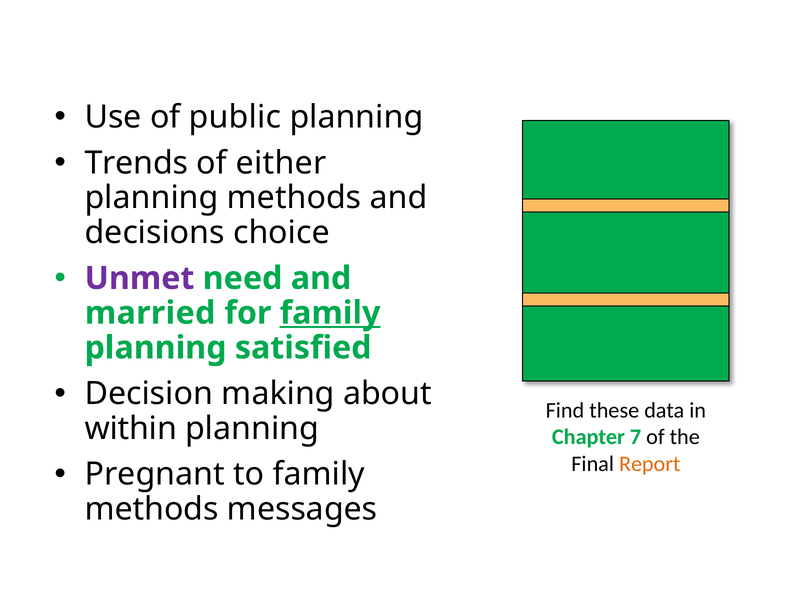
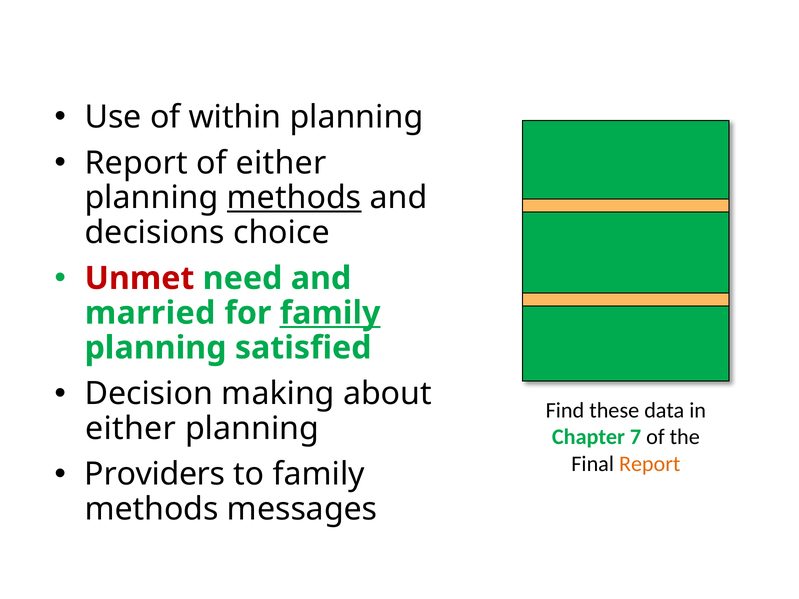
public: public -> within (235, 117)
Trends: Trends -> Report (136, 163)
methods underline: none -> present (294, 198)
Unmet colour: purple -> red (139, 278)
within: within -> either (131, 429)
Pregnant: Pregnant -> Providers (155, 474)
